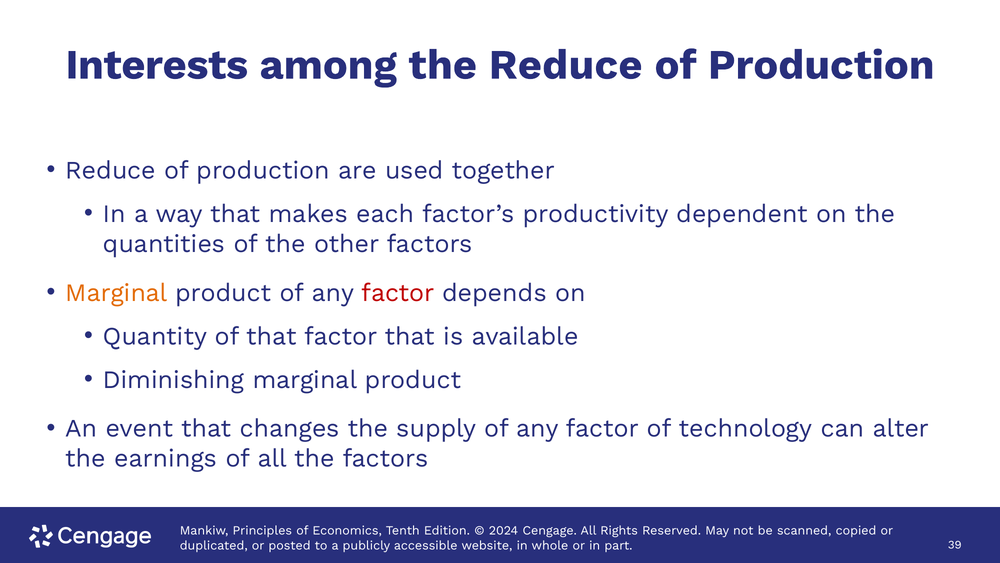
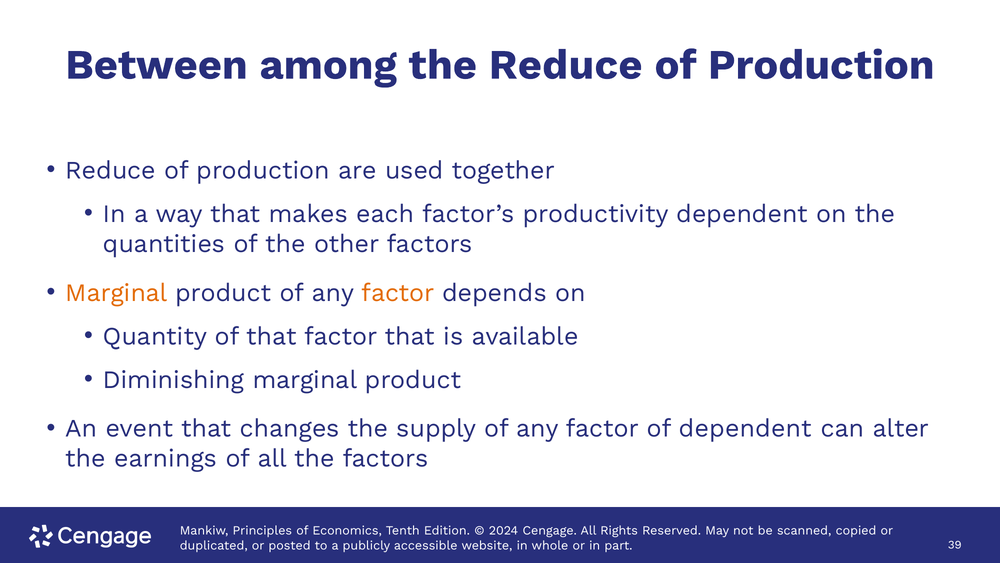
Interests: Interests -> Between (156, 65)
factor colour: red -> orange (398, 293)
of technology: technology -> dependent (745, 428)
